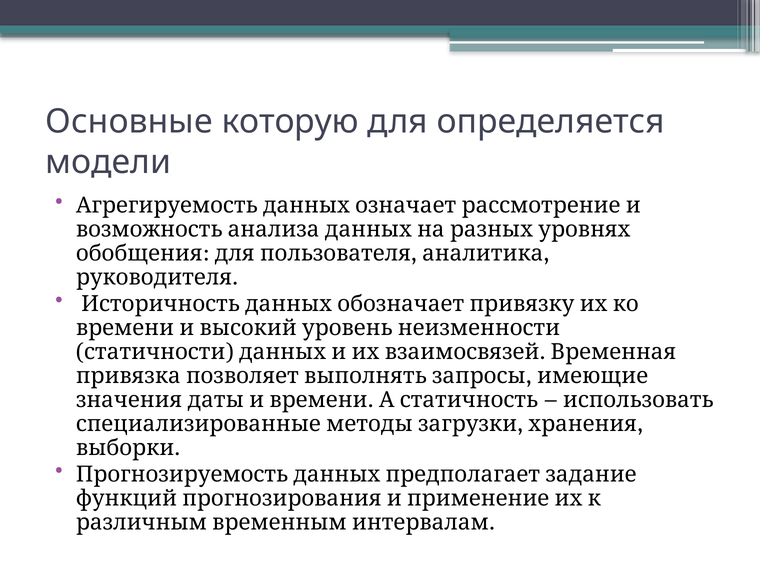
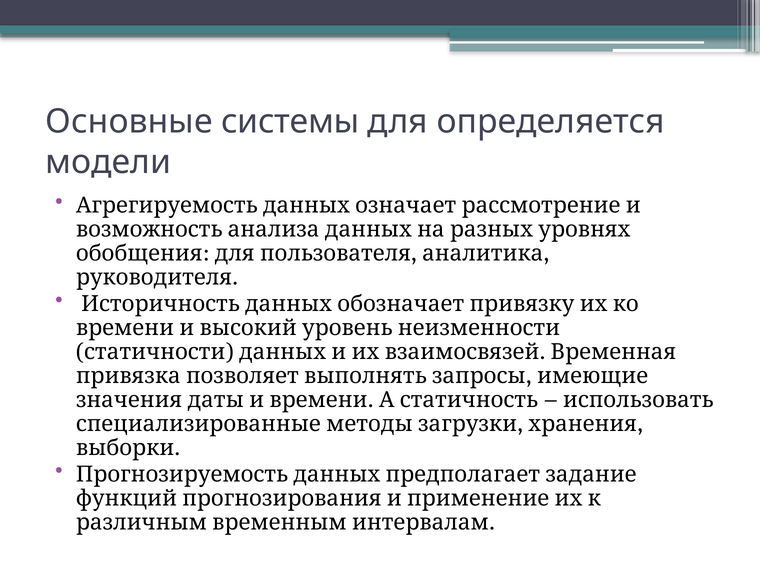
которую: которую -> системы (290, 121)
